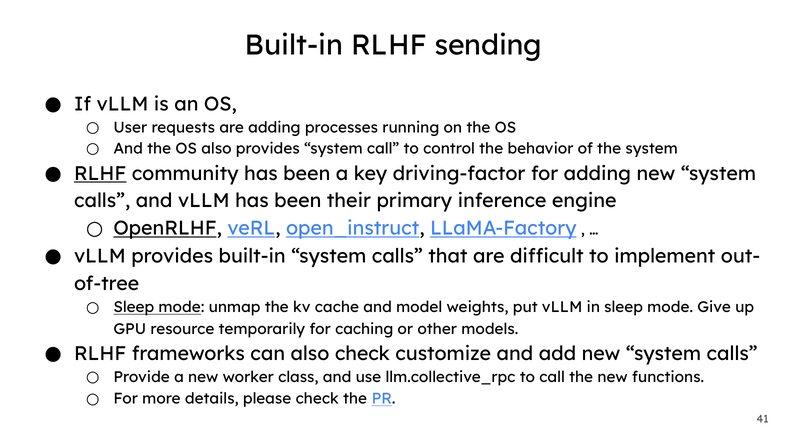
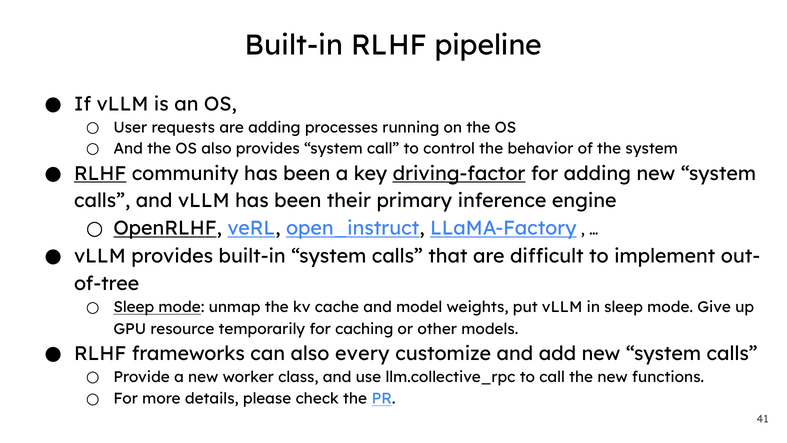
sending: sending -> pipeline (488, 46)
driving-factor underline: none -> present (459, 174)
also check: check -> every (362, 354)
